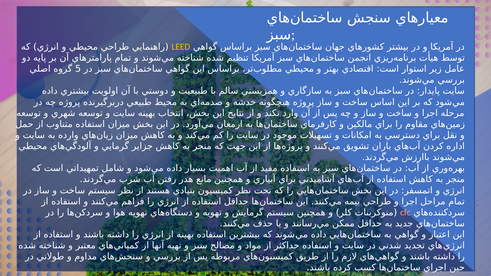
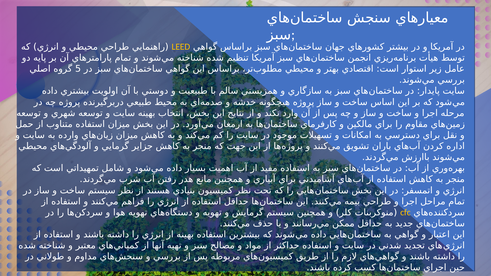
cfc colour: pink -> yellow (405, 213)
